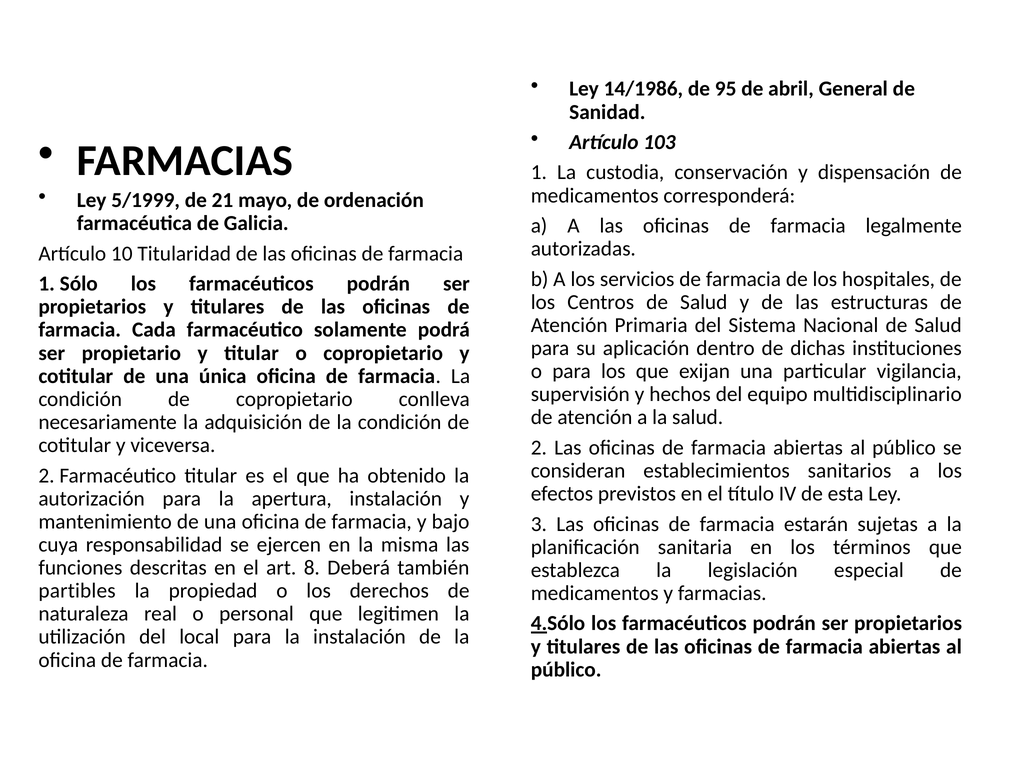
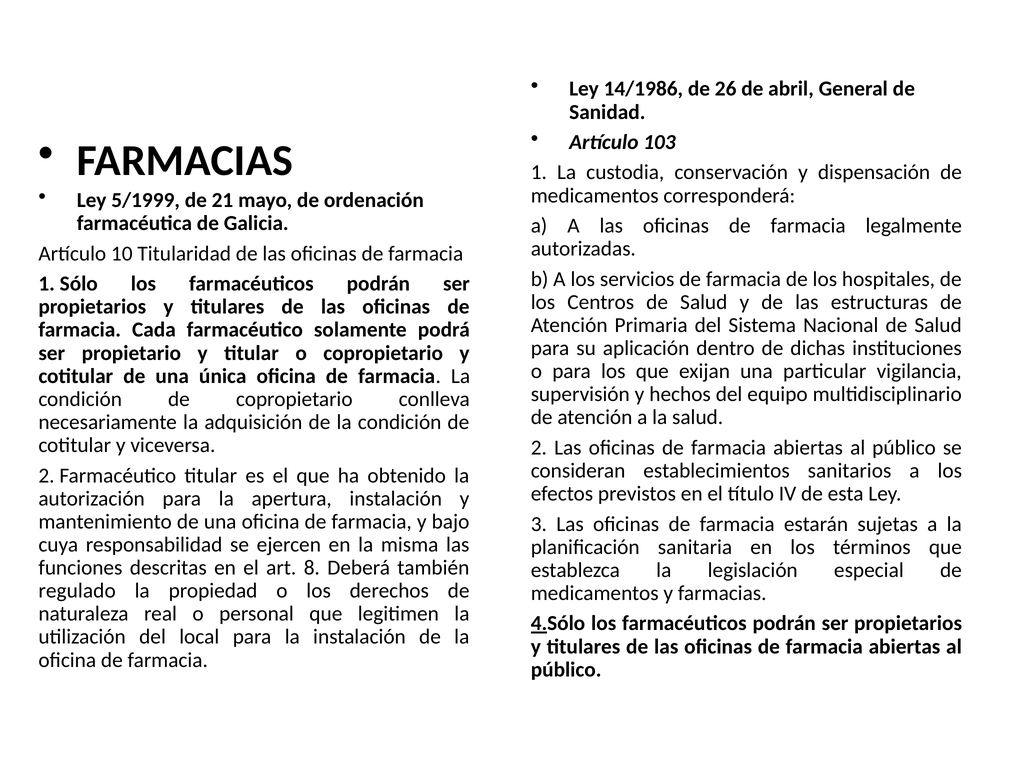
95: 95 -> 26 (726, 89)
partibles: partibles -> regulado (77, 591)
